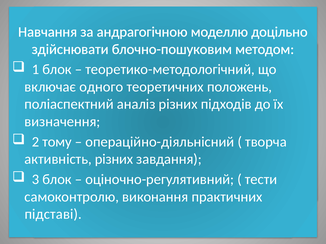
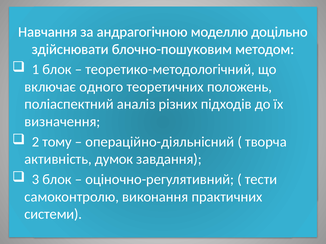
активність різних: різних -> думок (114, 160)
підставі: підставі -> системи (53, 215)
